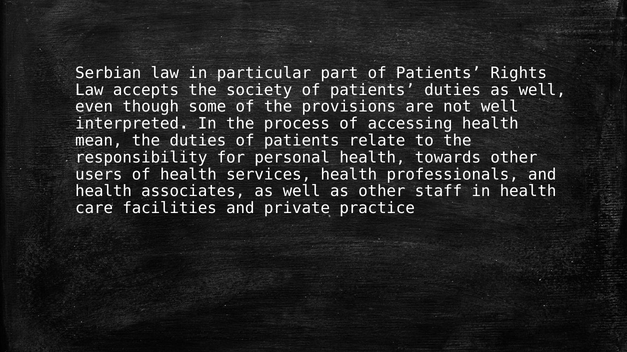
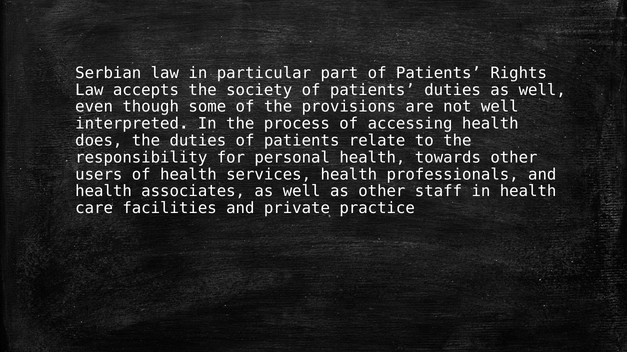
mean: mean -> does (99, 141)
